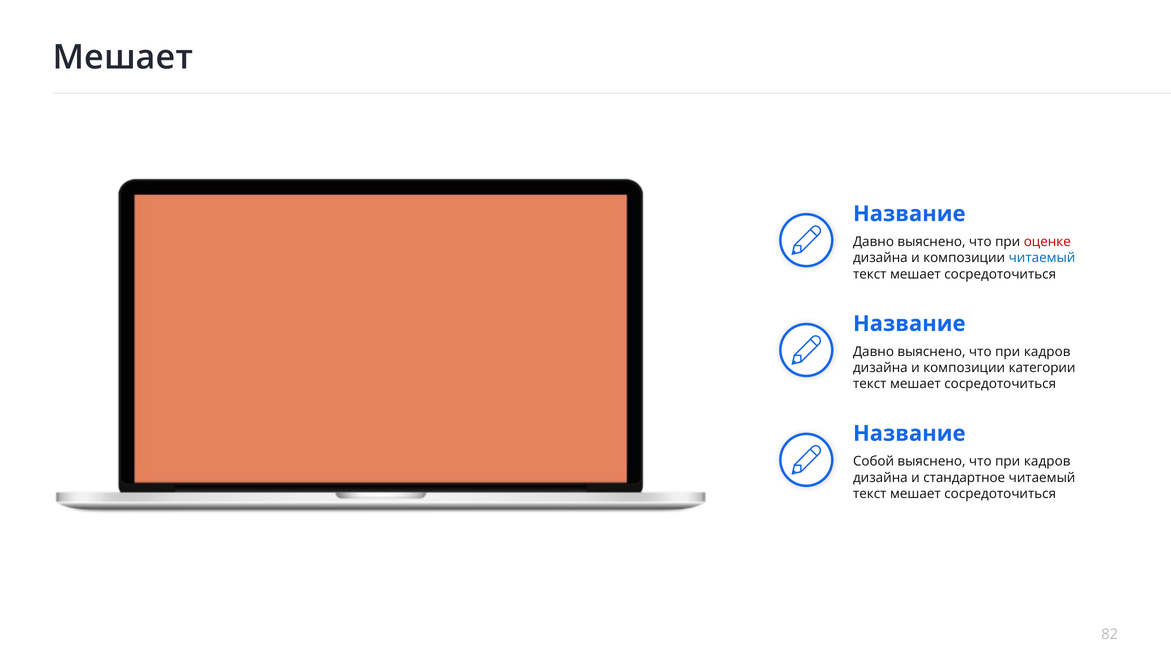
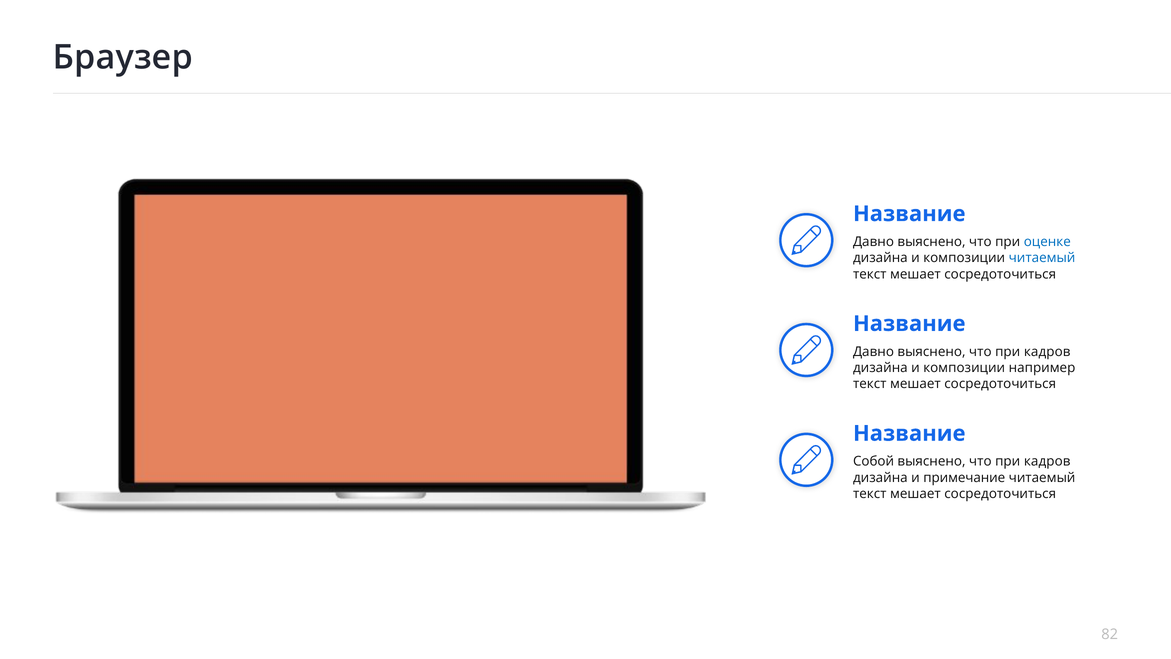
Мешает: Мешает -> Браузер (123, 57)
оценке colour: red -> blue (1047, 242)
категории: категории -> например (1042, 368)
стандартное: стандартное -> примечание (964, 477)
